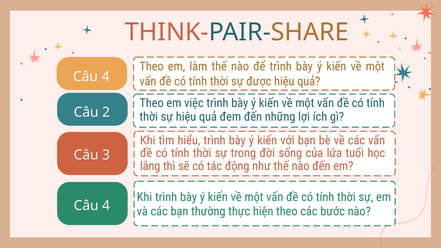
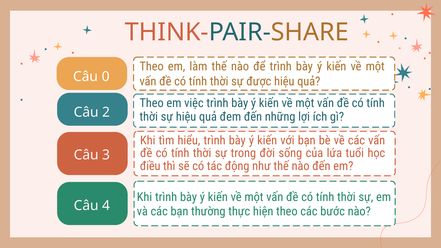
4: 4 -> 0 (106, 76)
lắng: lắng -> điều (150, 166)
